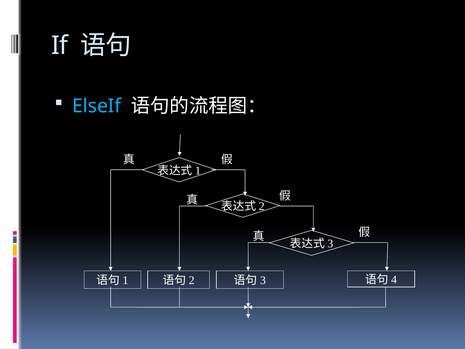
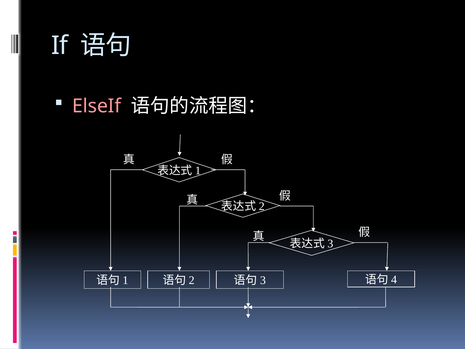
ElseIf colour: light blue -> pink (97, 106)
